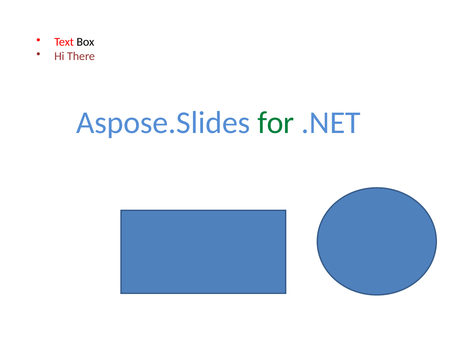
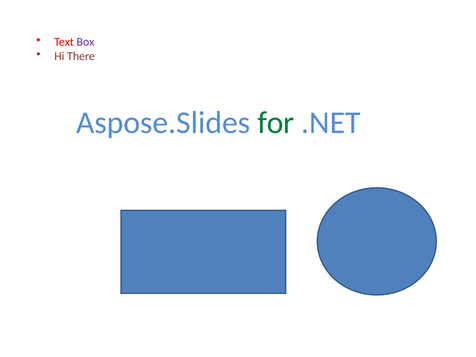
Box colour: black -> purple (85, 42)
